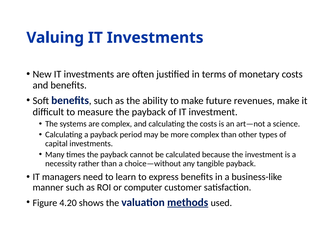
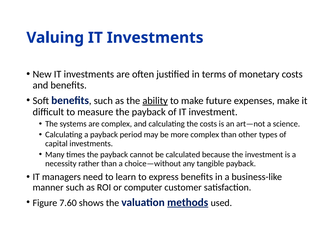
ability underline: none -> present (155, 100)
revenues: revenues -> expenses (254, 100)
4.20: 4.20 -> 7.60 (68, 202)
